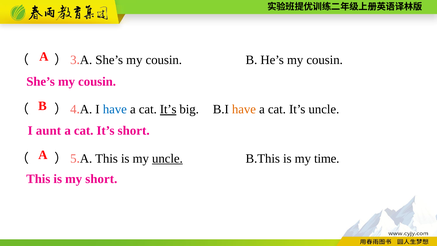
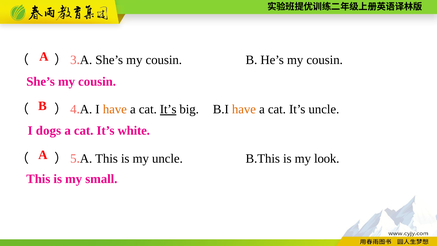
have colour: blue -> orange (115, 109)
aunt: aunt -> dogs (48, 130)
It’s short: short -> white (134, 130)
uncle underline: present -> none (167, 158)
time: time -> look (327, 158)
my short: short -> small (101, 179)
